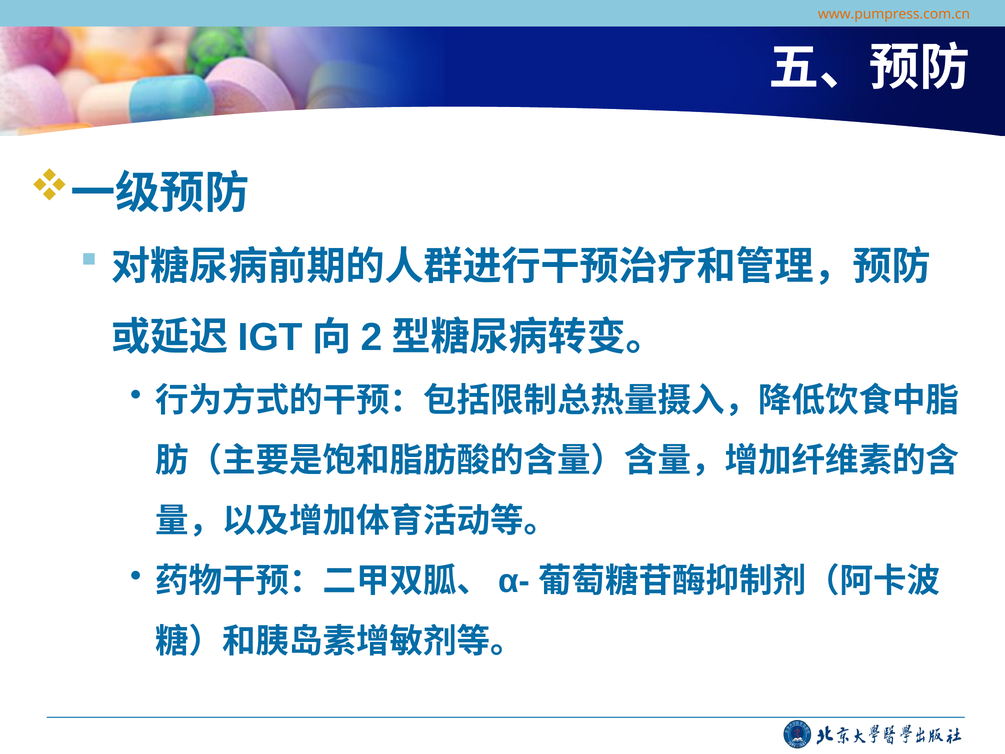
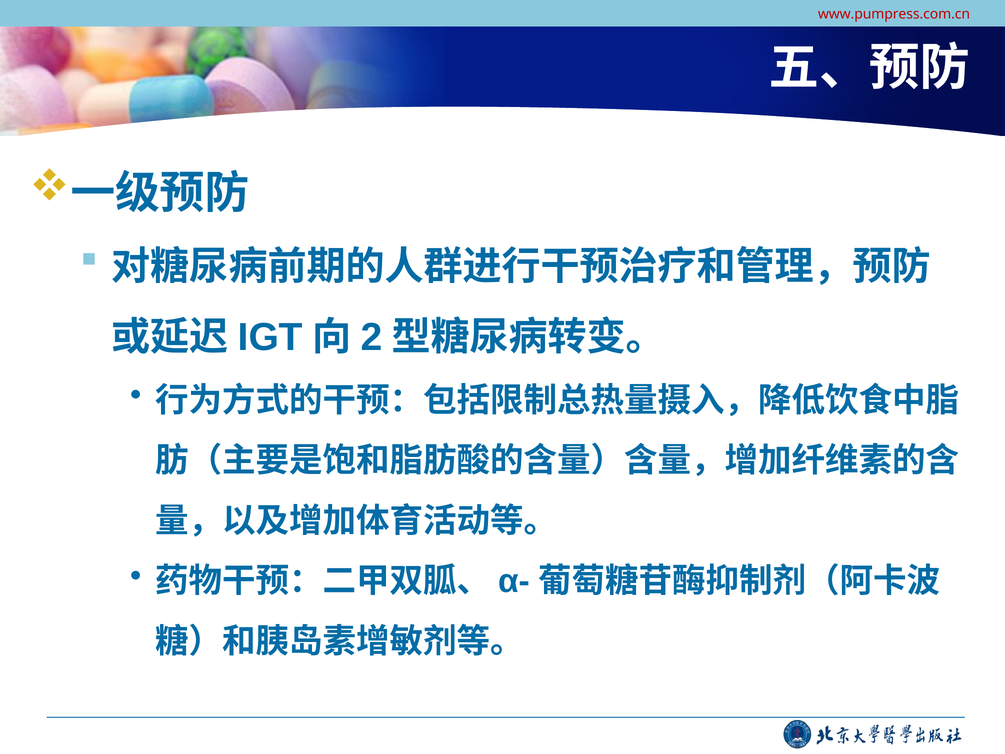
www.pumpress.com.cn colour: orange -> red (894, 14)
